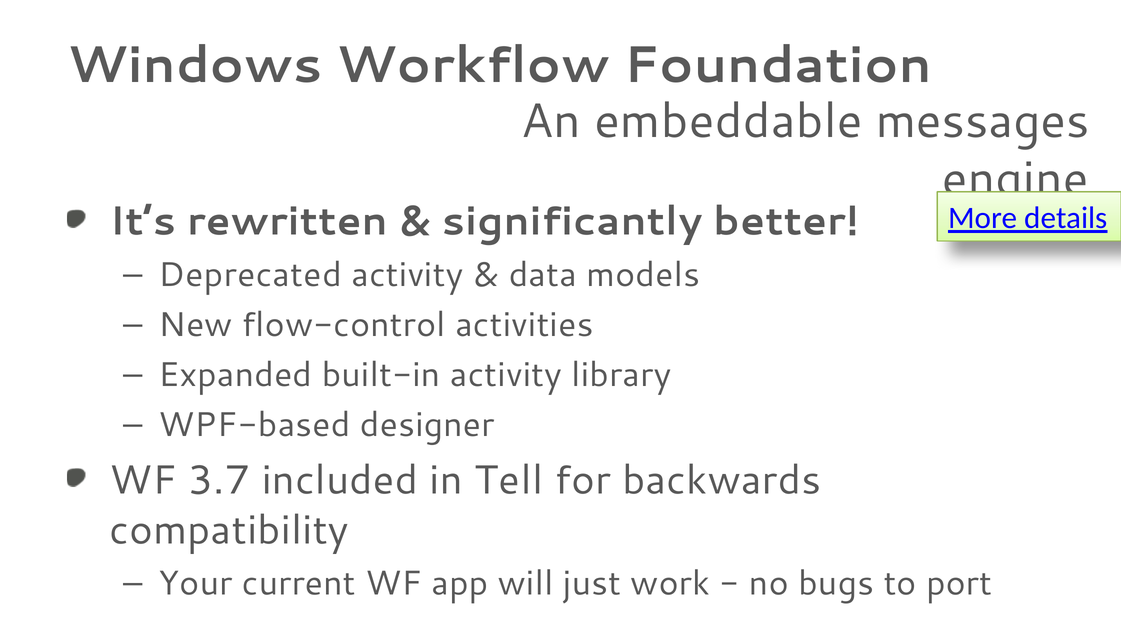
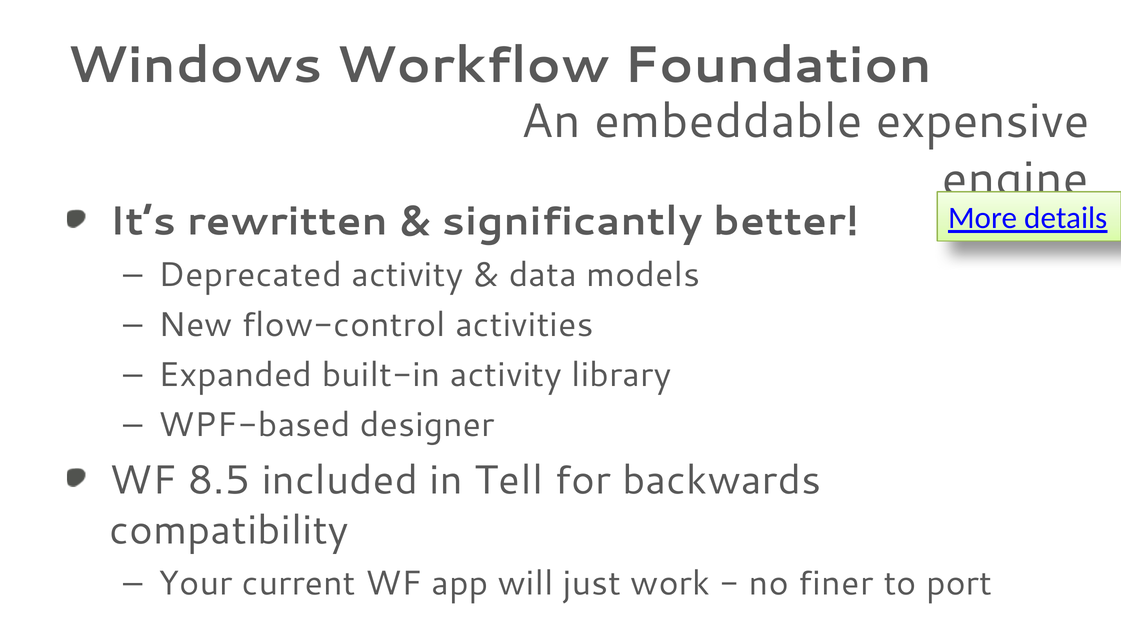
messages: messages -> expensive (983, 121)
3.7: 3.7 -> 8.5 (219, 480)
bugs: bugs -> finer (836, 583)
